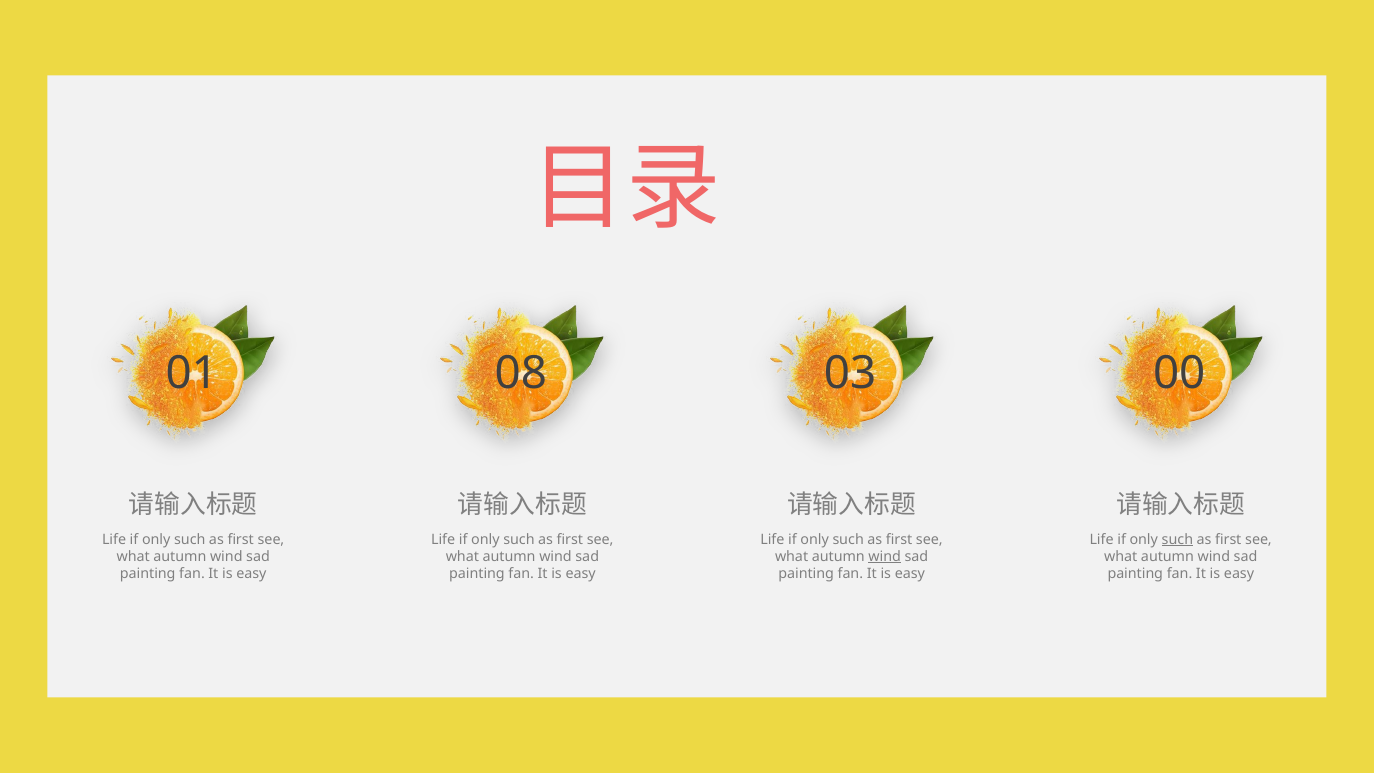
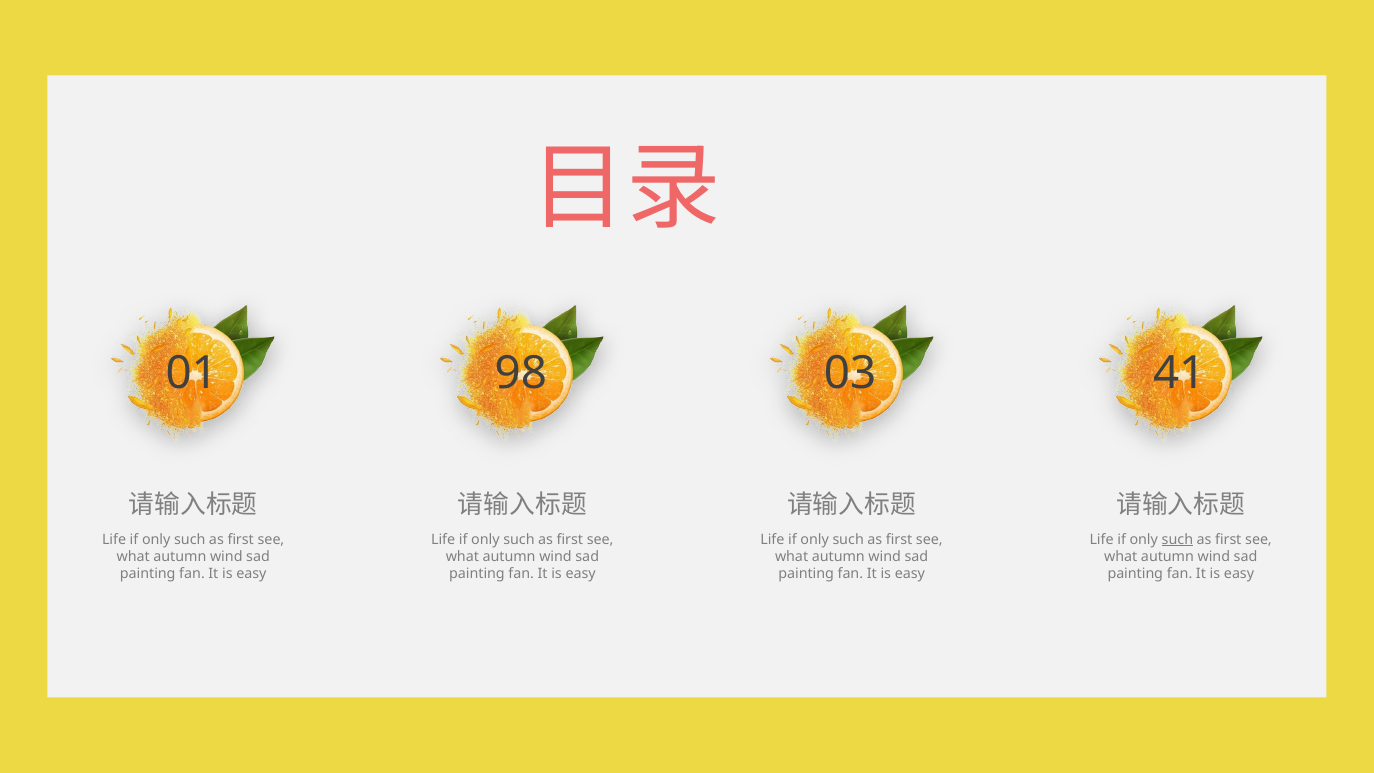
08: 08 -> 98 (521, 373)
00: 00 -> 41 (1179, 373)
wind underline: present -> none (885, 556)
